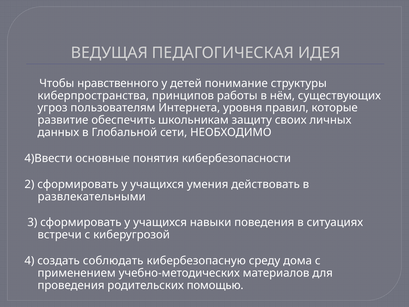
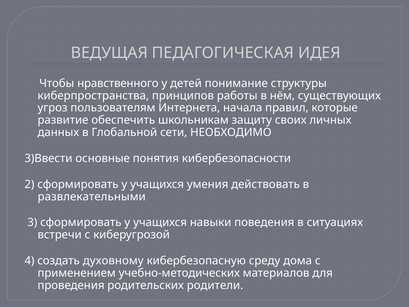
уровня: уровня -> начала (243, 108)
4)Ввести: 4)Ввести -> 3)Ввести (48, 158)
соблюдать: соблюдать -> духовному (113, 261)
помощью: помощью -> родители (215, 285)
